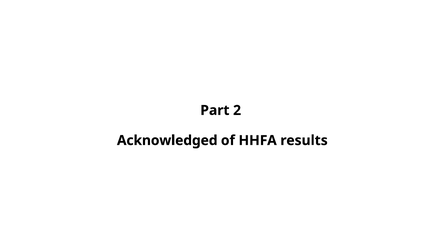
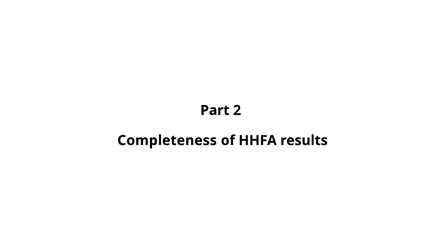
Acknowledged: Acknowledged -> Completeness (167, 140)
